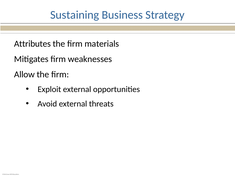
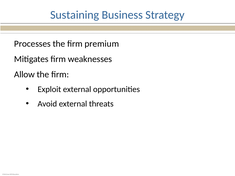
Attributes: Attributes -> Processes (32, 44)
materials: materials -> premium (102, 44)
